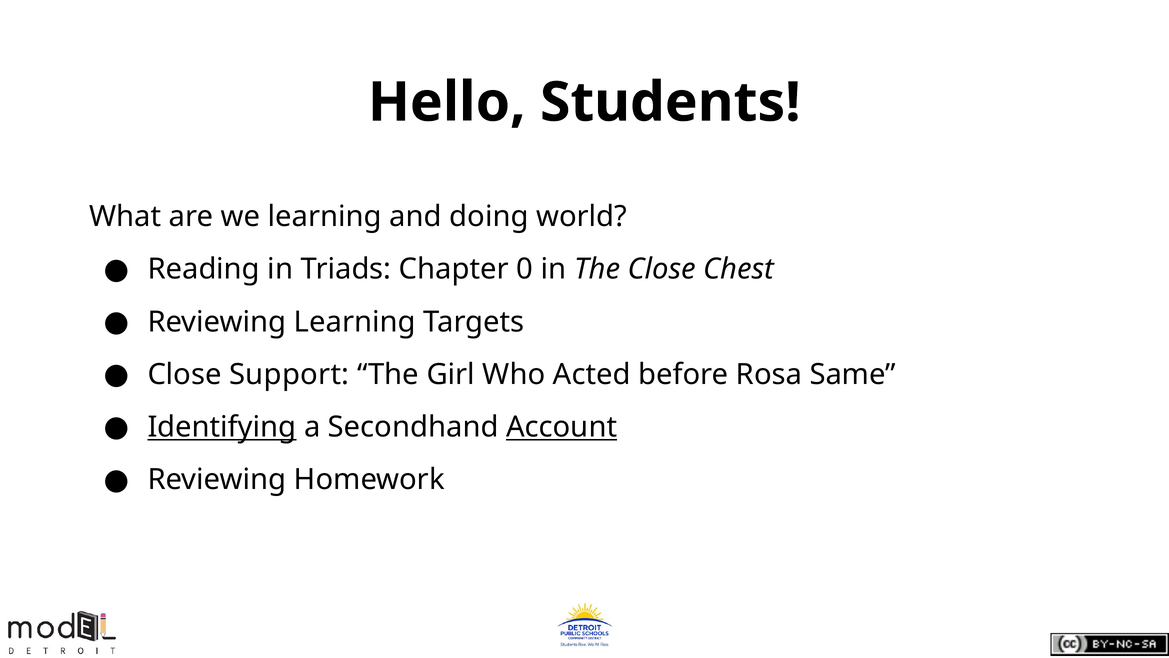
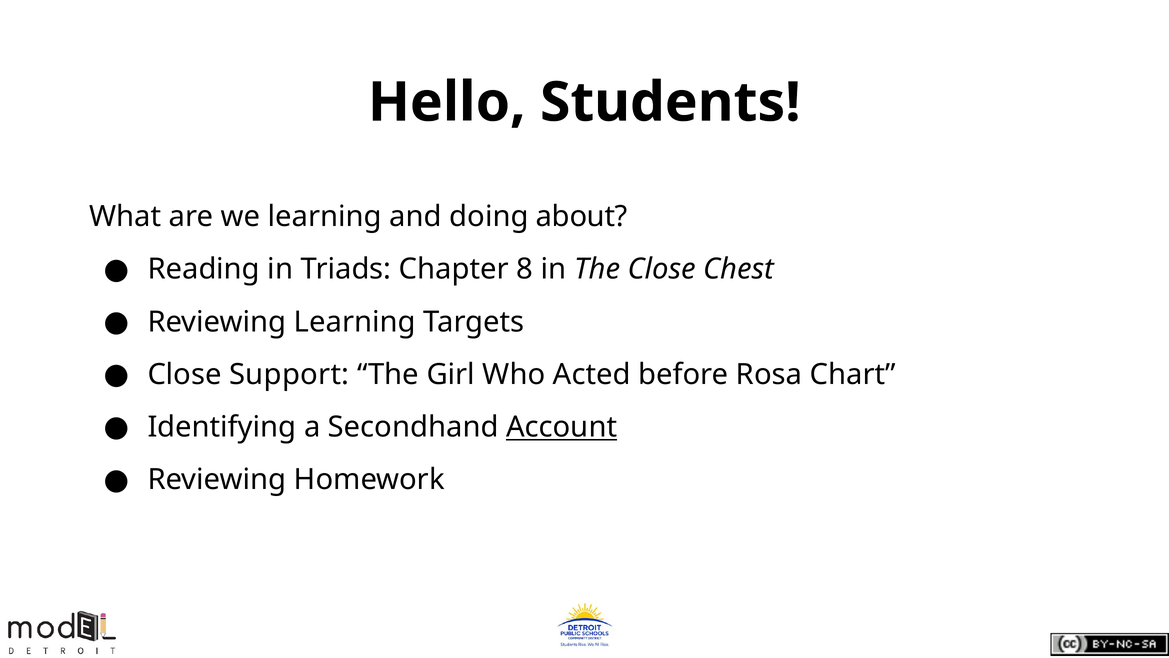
world: world -> about (582, 217)
0: 0 -> 8 (525, 269)
Same: Same -> Chart (853, 374)
Identifying underline: present -> none (222, 427)
